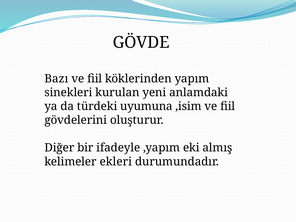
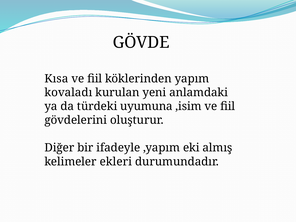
Bazı: Bazı -> Kısa (56, 79)
sinekleri: sinekleri -> kovaladı (68, 93)
